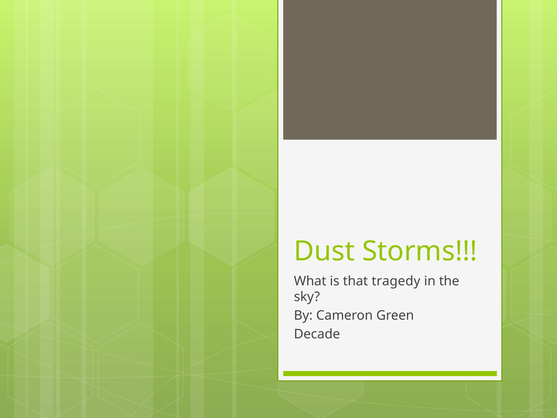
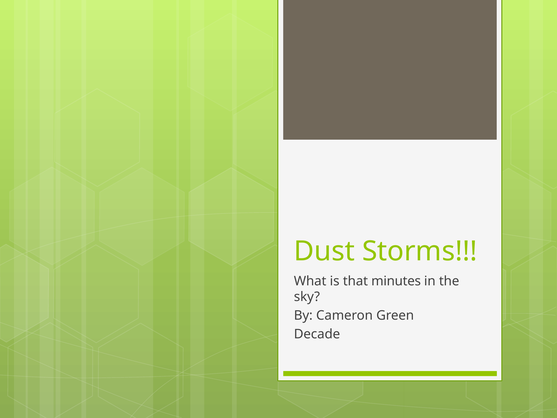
tragedy: tragedy -> minutes (396, 281)
